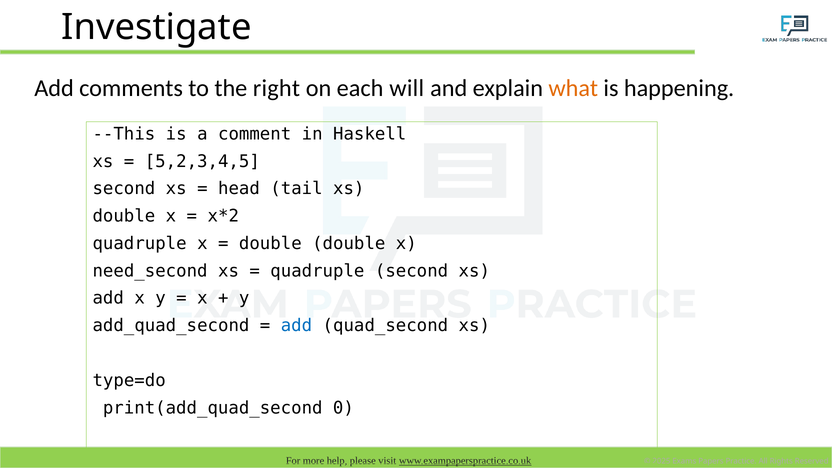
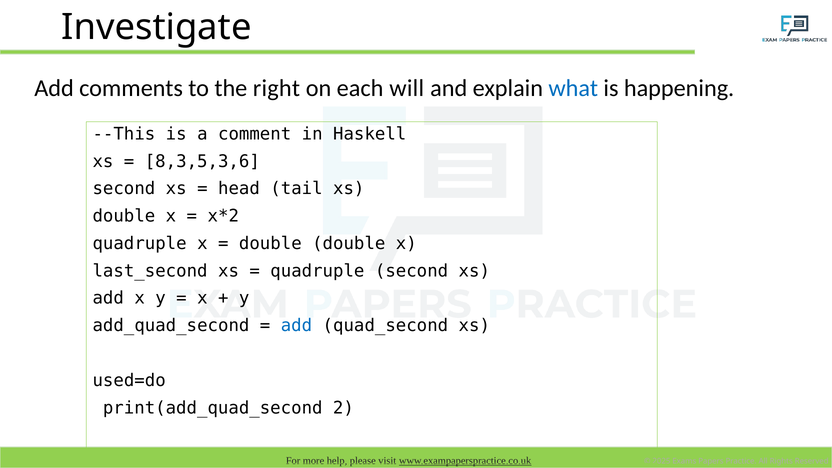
what colour: orange -> blue (573, 88)
5,2,3,4,5: 5,2,3,4,5 -> 8,3,5,3,6 (202, 161)
need_second: need_second -> last_second (150, 271)
type=do: type=do -> used=do (129, 380)
0: 0 -> 2 (343, 408)
